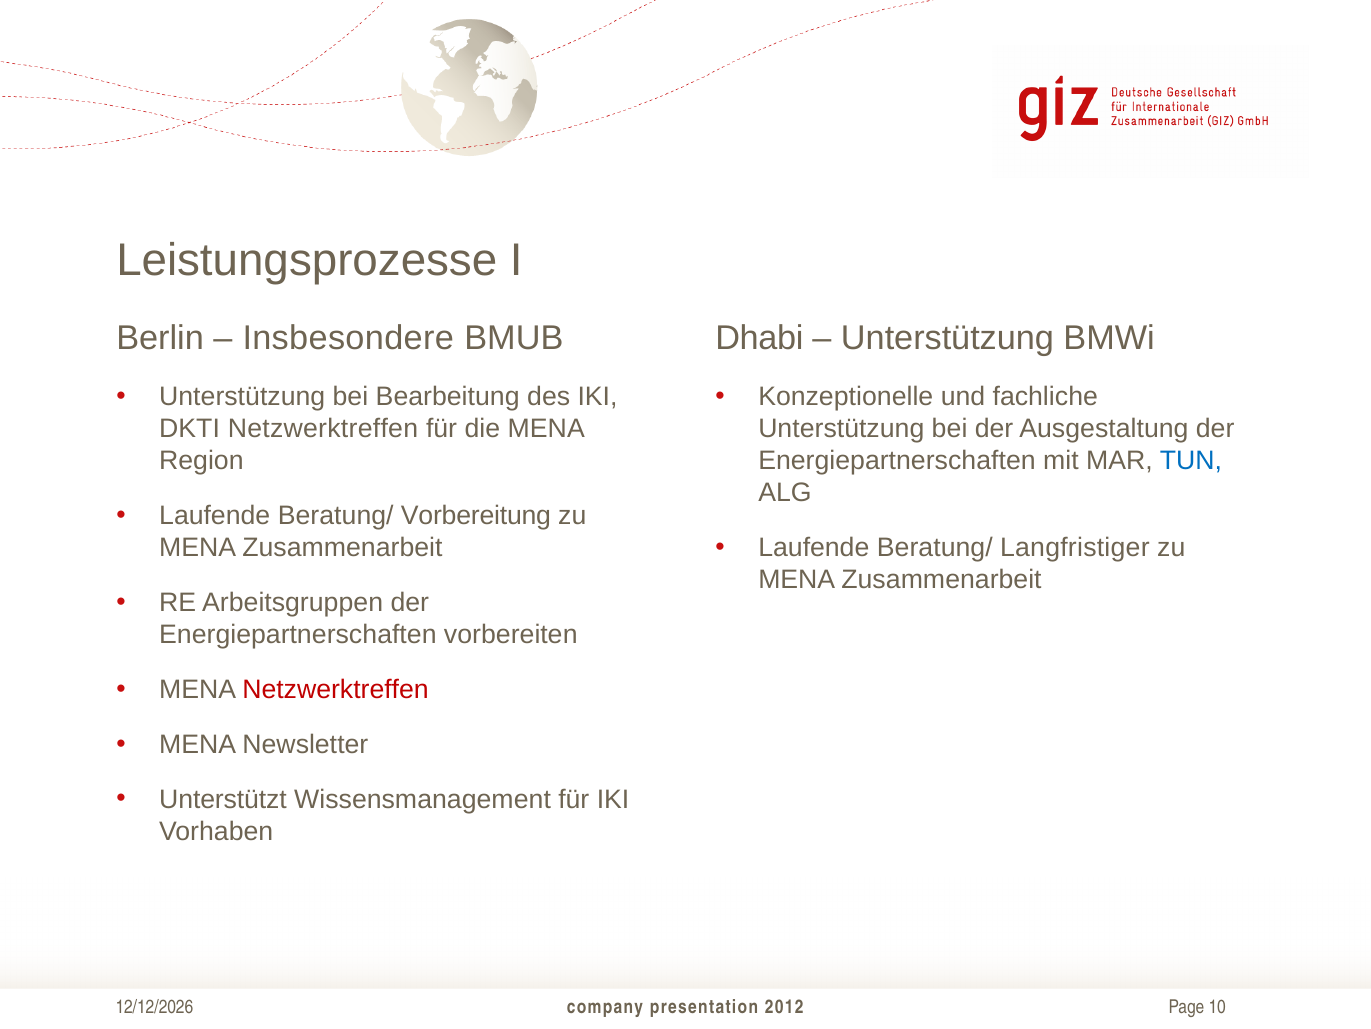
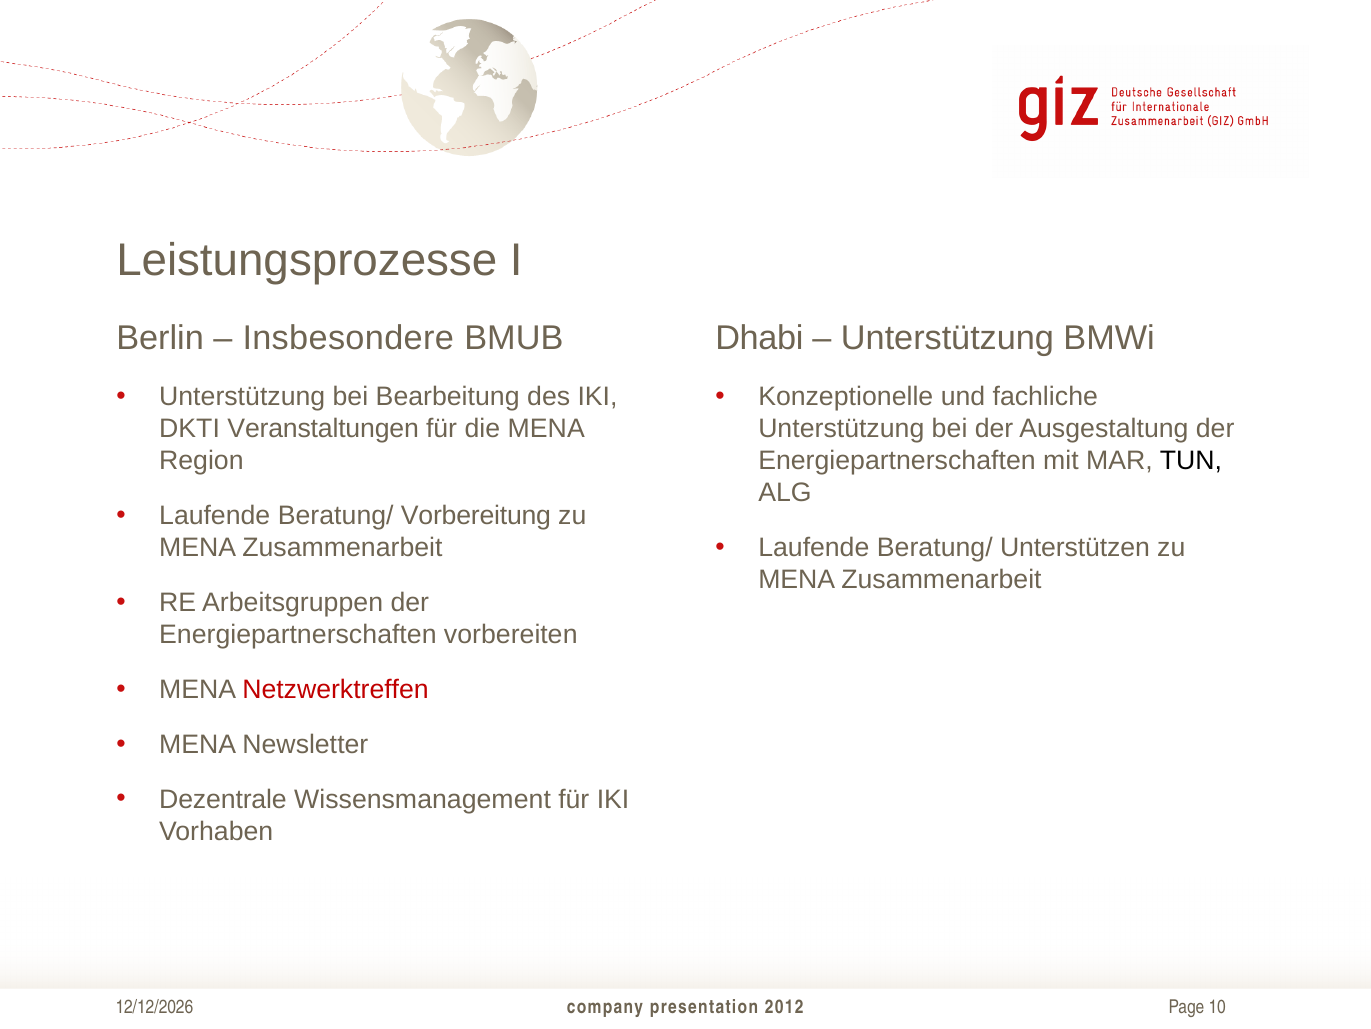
DKTI Netzwerktreffen: Netzwerktreffen -> Veranstaltungen (323, 429)
TUN colour: blue -> black (1191, 461)
Langfristiger: Langfristiger -> Unterstützen (1075, 548)
Unterstützt: Unterstützt -> Dezentrale (223, 799)
